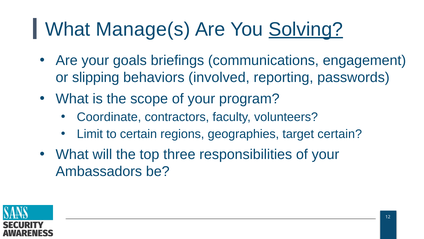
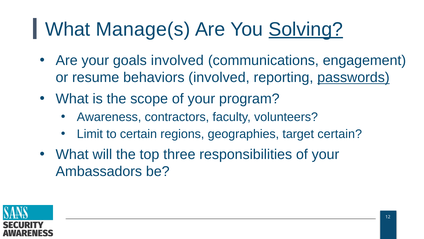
goals briefings: briefings -> involved (177, 60)
slipping: slipping -> resume (96, 77)
passwords underline: none -> present (353, 77)
Coordinate: Coordinate -> Awareness (109, 117)
